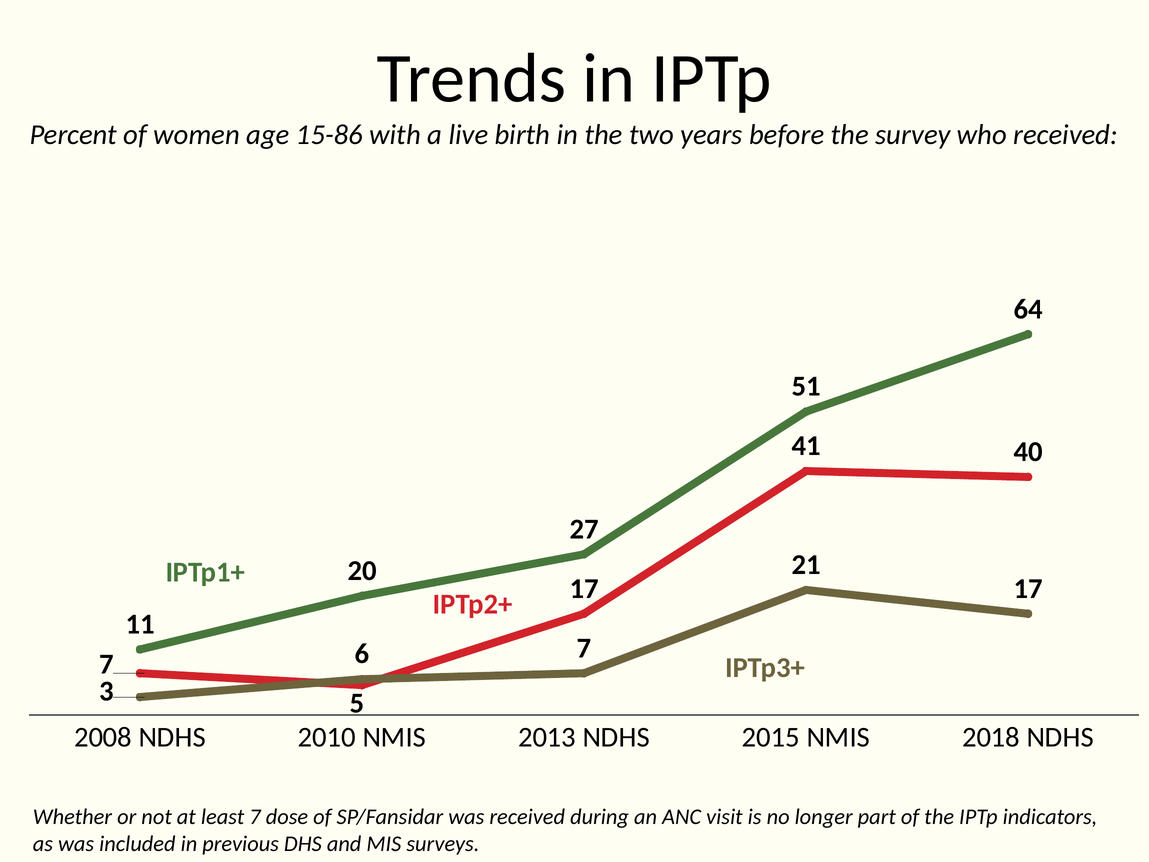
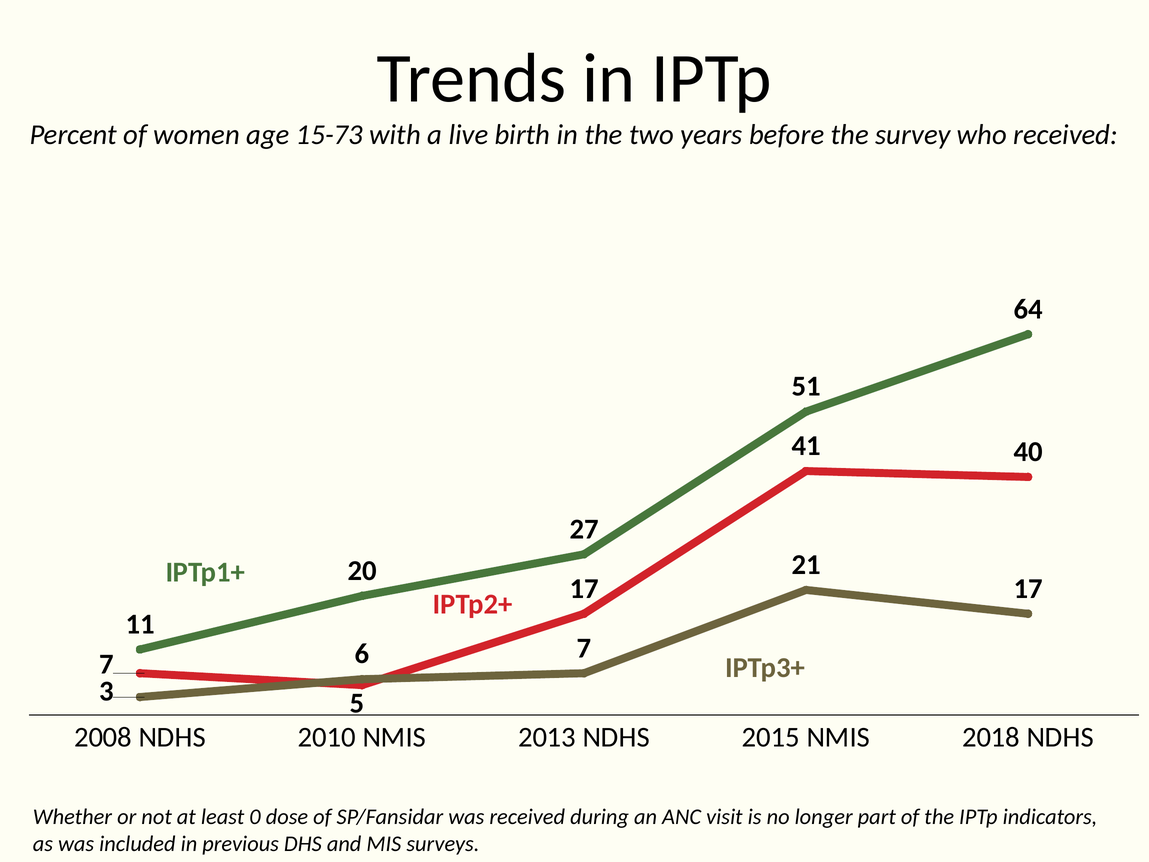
15-86: 15-86 -> 15-73 (329, 135)
least 7: 7 -> 0 (255, 817)
